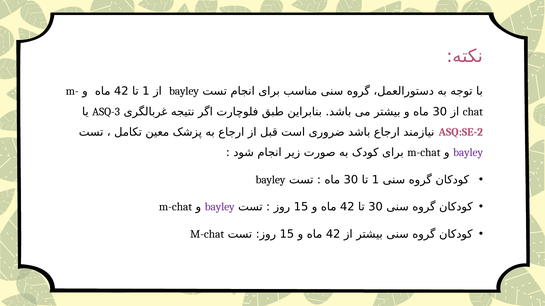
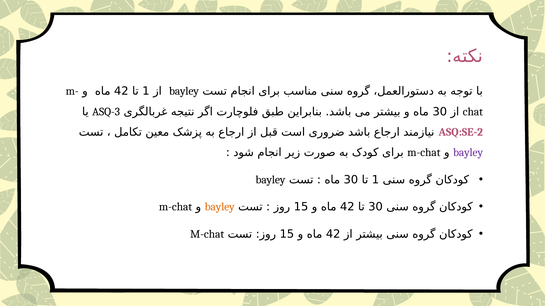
bayley colour: purple -> orange (220, 207)
